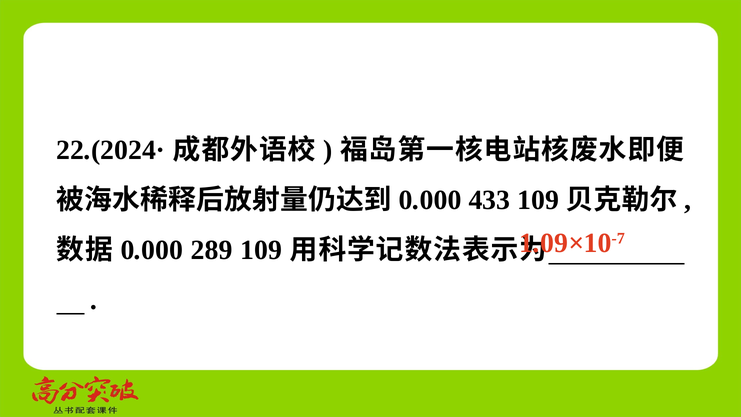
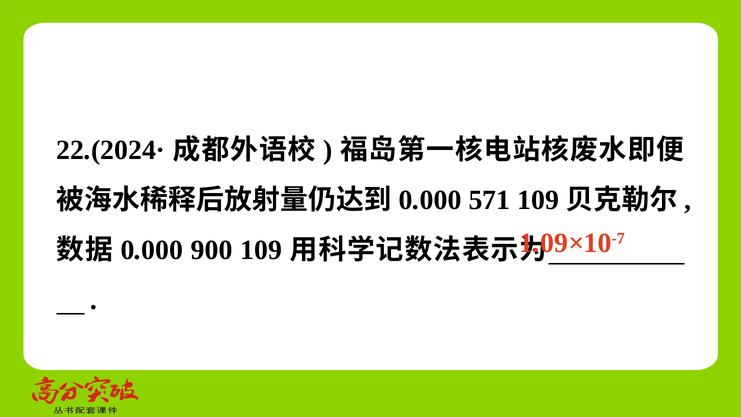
433: 433 -> 571 (489, 200)
289: 289 -> 900 (212, 250)
